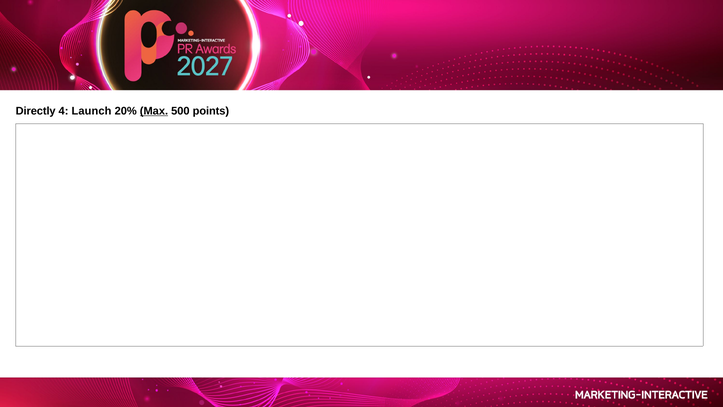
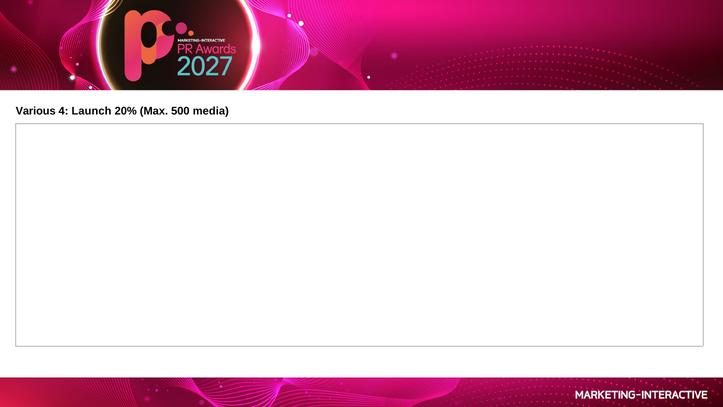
Directly: Directly -> Various (36, 111)
Max underline: present -> none (154, 111)
points: points -> media (211, 111)
